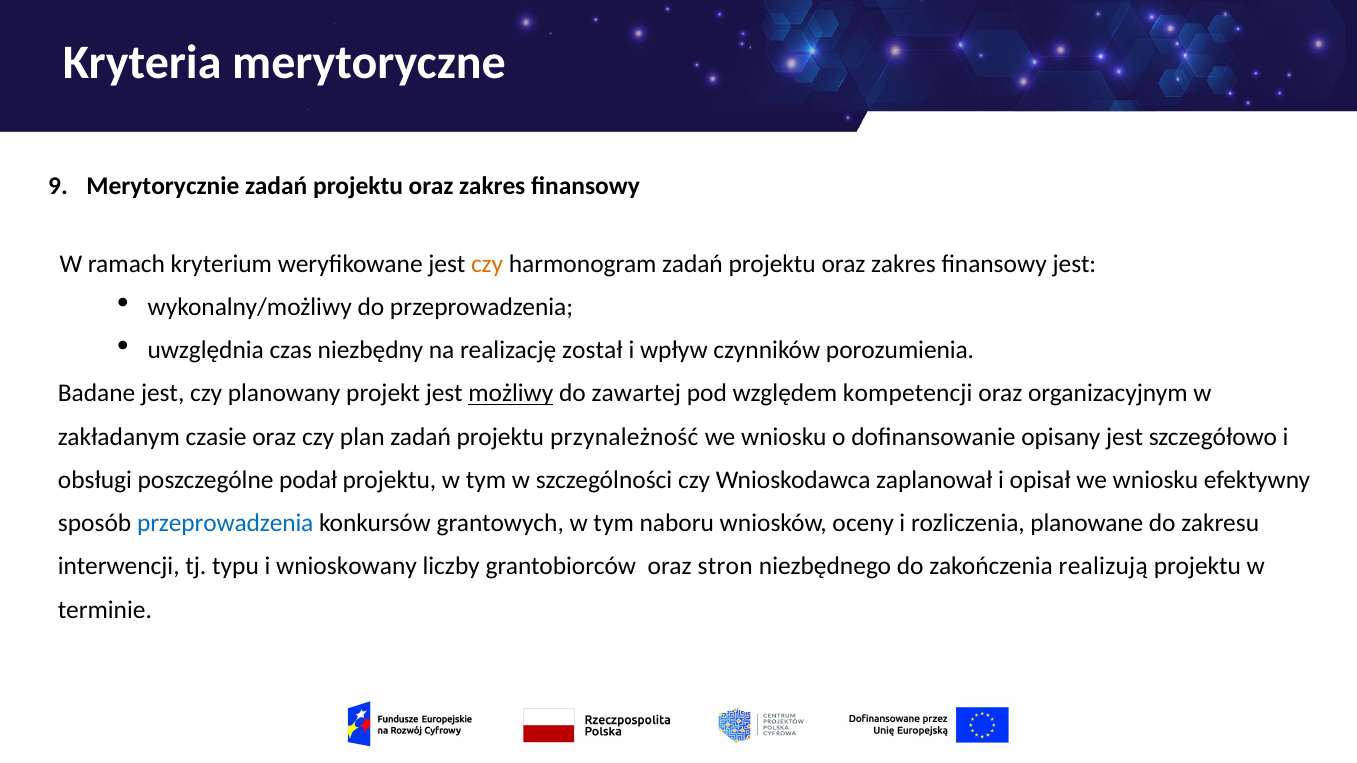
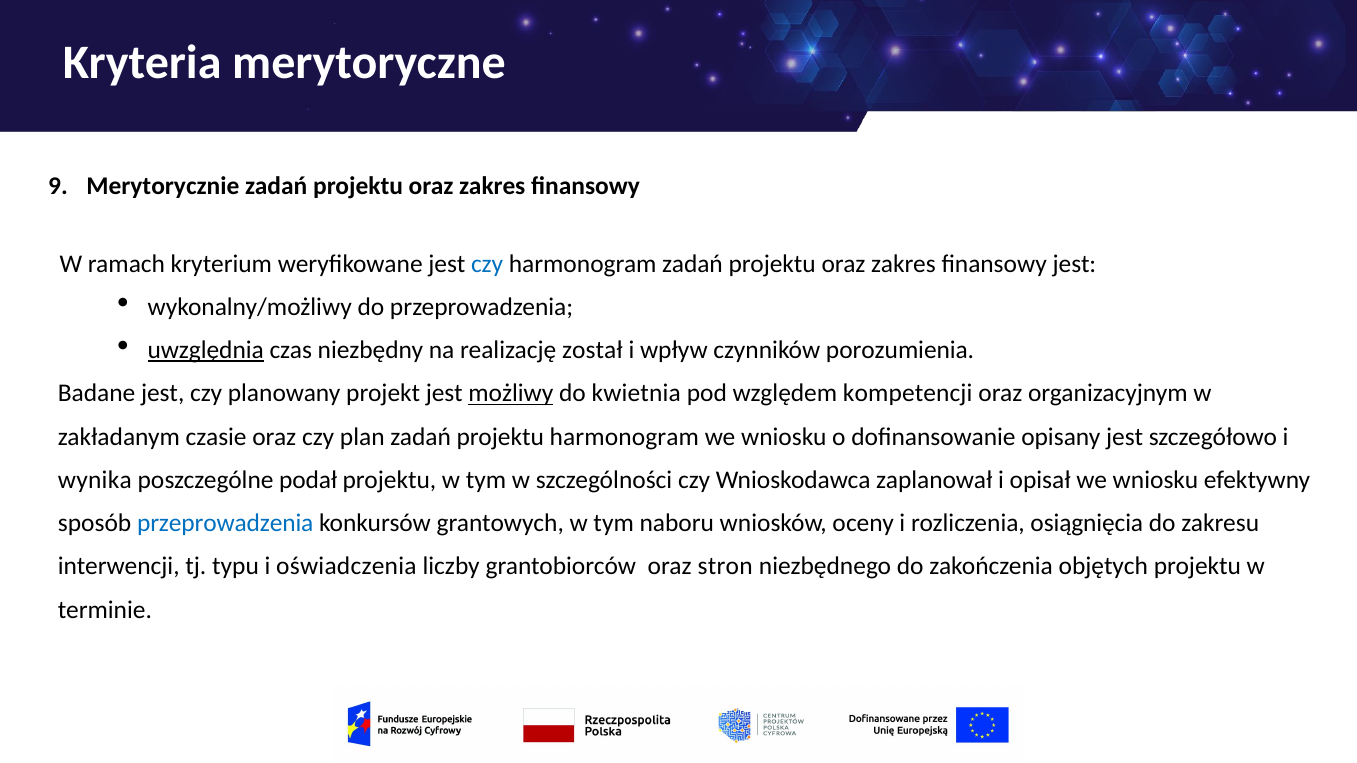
czy colour: orange -> blue (487, 264)
uwzględnia underline: none -> present (206, 350)
zawartej: zawartej -> kwietnia (636, 394)
projektu przynależność: przynależność -> harmonogram (624, 437)
obsługi: obsługi -> wynika (95, 480)
planowane: planowane -> osiągnięcia (1087, 523)
wnioskowany: wnioskowany -> oświadczenia (346, 567)
realizują: realizują -> objętych (1103, 567)
